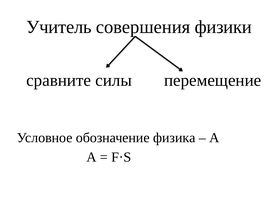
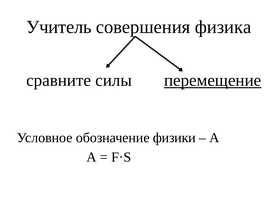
физики: физики -> физика (223, 27)
перемещение underline: none -> present (213, 81)
физика: физика -> физики (174, 138)
